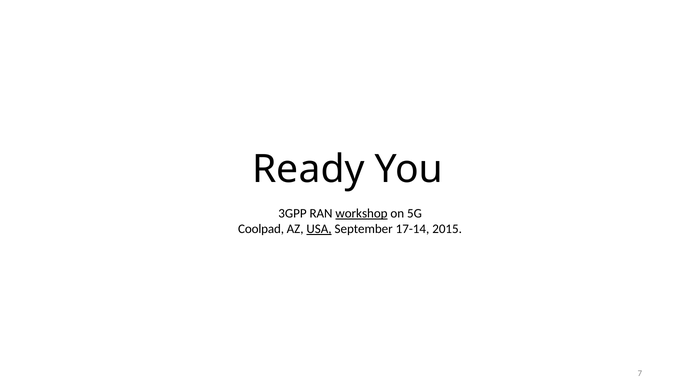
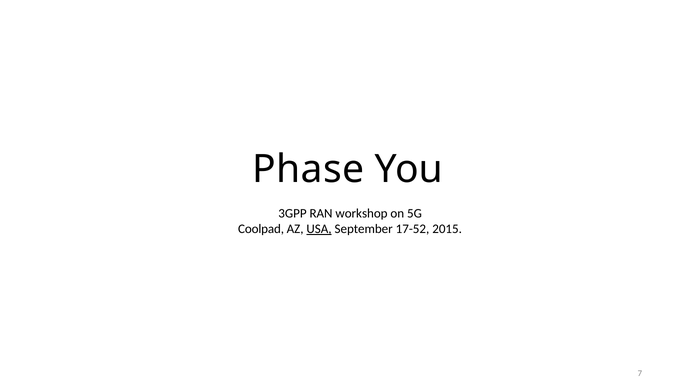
Ready: Ready -> Phase (308, 169)
workshop underline: present -> none (362, 213)
17-14: 17-14 -> 17-52 (413, 229)
